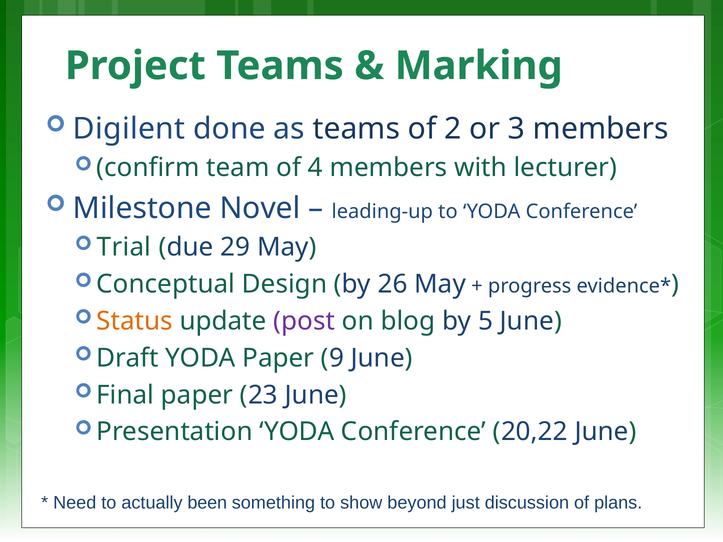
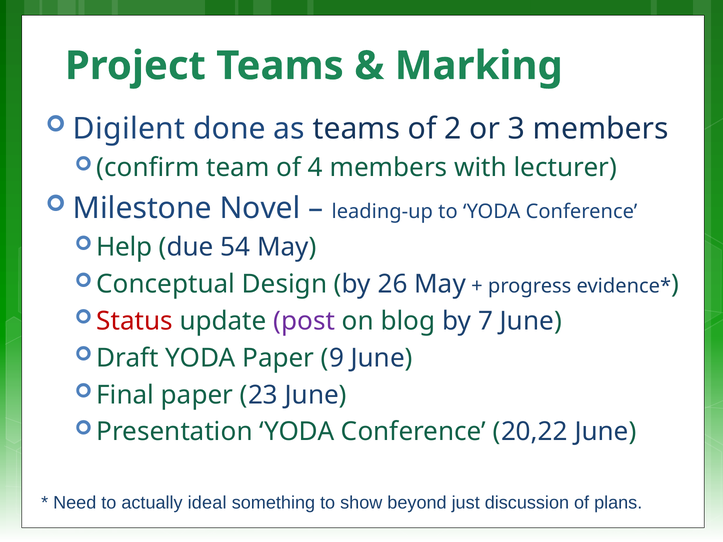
Trial: Trial -> Help (124, 247)
29: 29 -> 54 (235, 247)
Status colour: orange -> red (135, 321)
5: 5 -> 7 (486, 321)
been: been -> ideal (207, 503)
